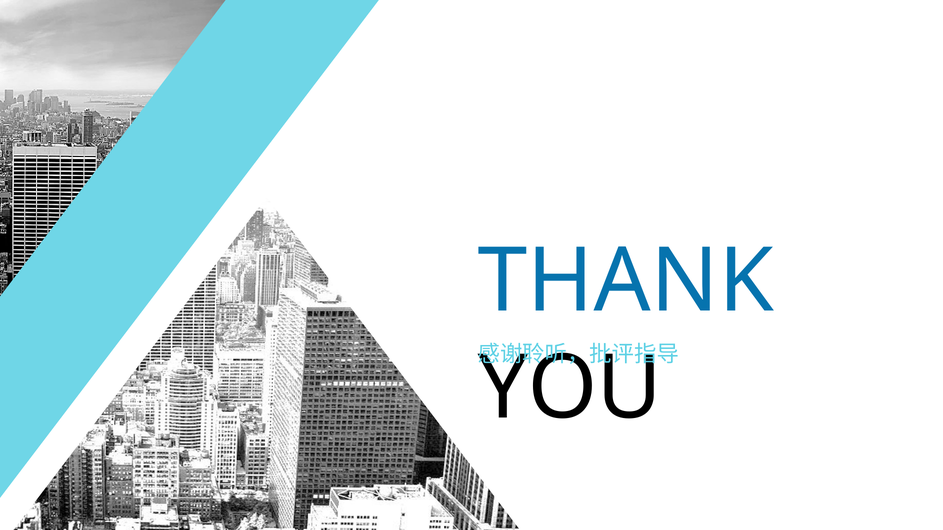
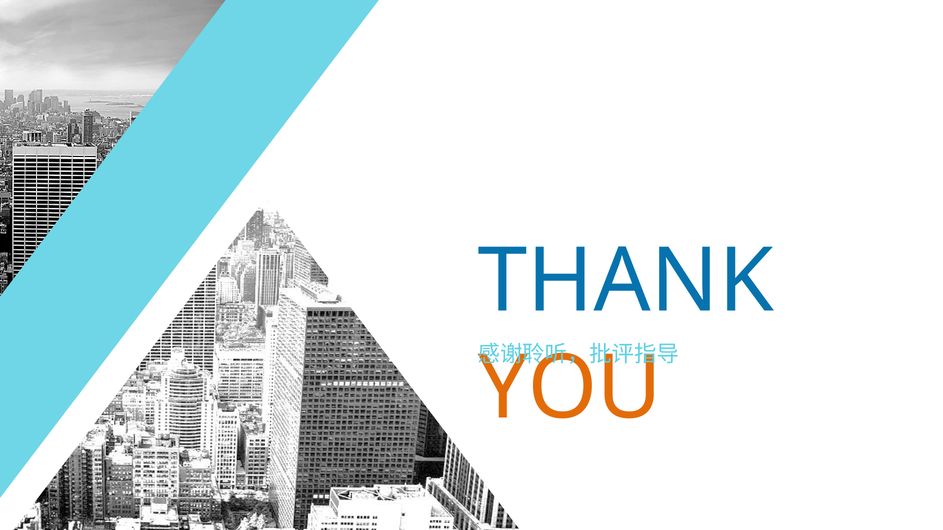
YOU colour: black -> orange (570, 389)
